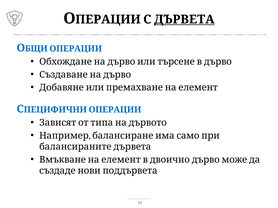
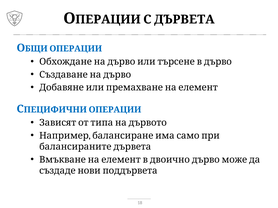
ДЪРВЕТА underline: present -> none (184, 19)
